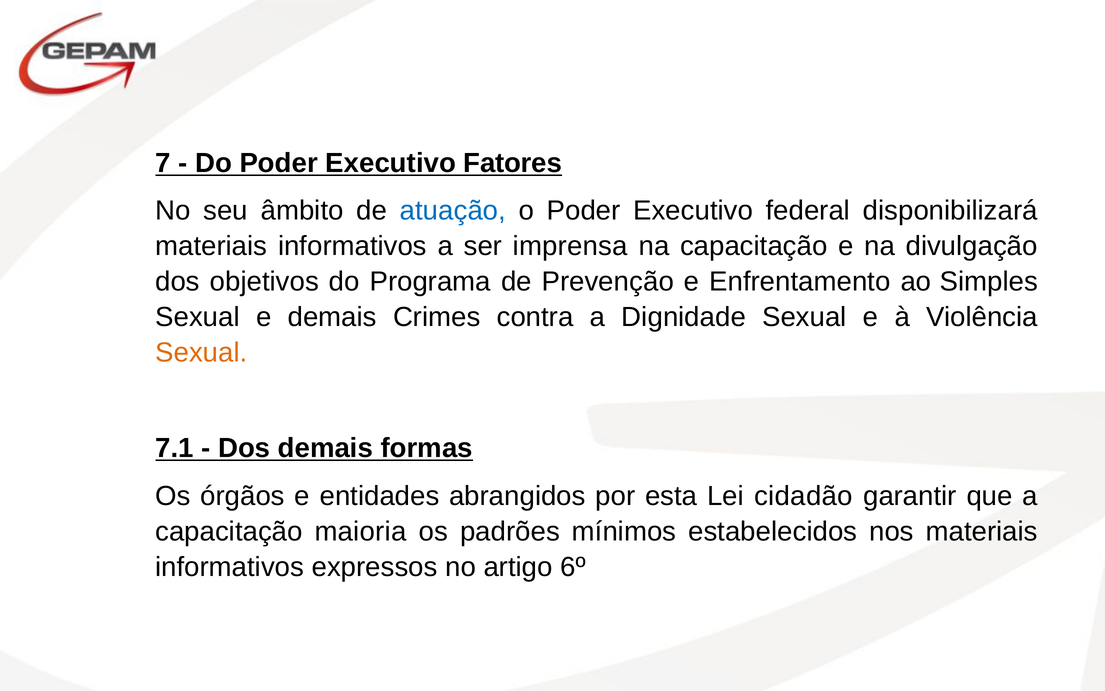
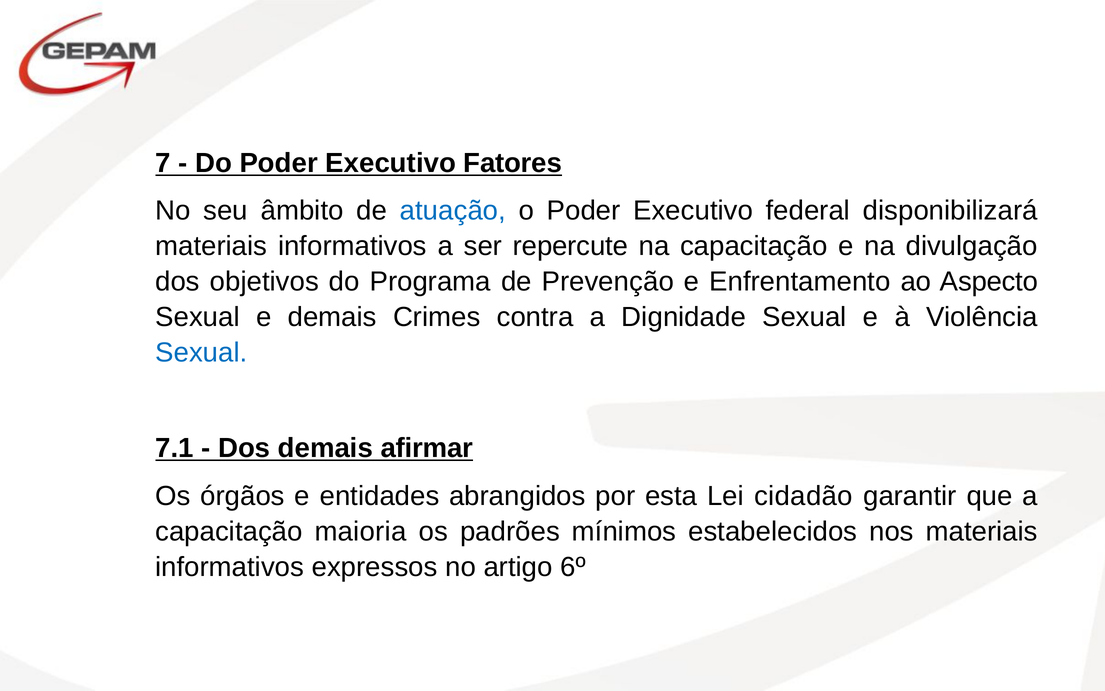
imprensa: imprensa -> repercute (570, 246)
Simples: Simples -> Aspecto (989, 282)
Sexual colour: orange -> blue (201, 353)
formas: formas -> afirmar (427, 448)
